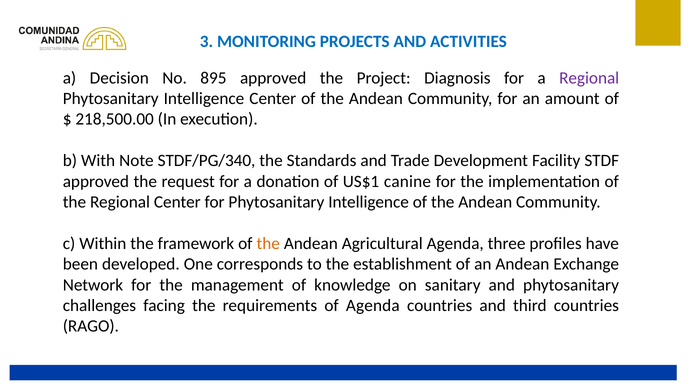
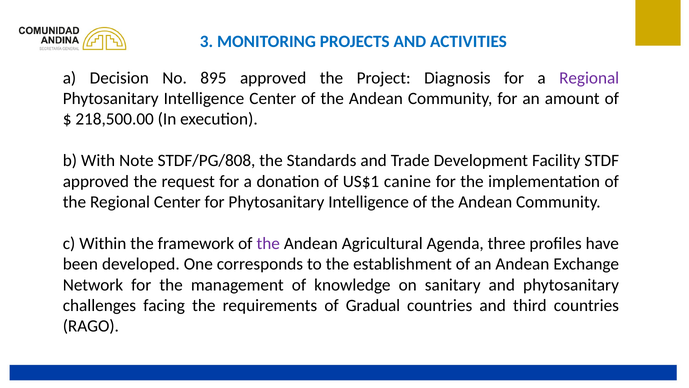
STDF/PG/340: STDF/PG/340 -> STDF/PG/808 (206, 160)
the colour: orange -> purple (268, 243)
of Agenda: Agenda -> Gradual (373, 305)
